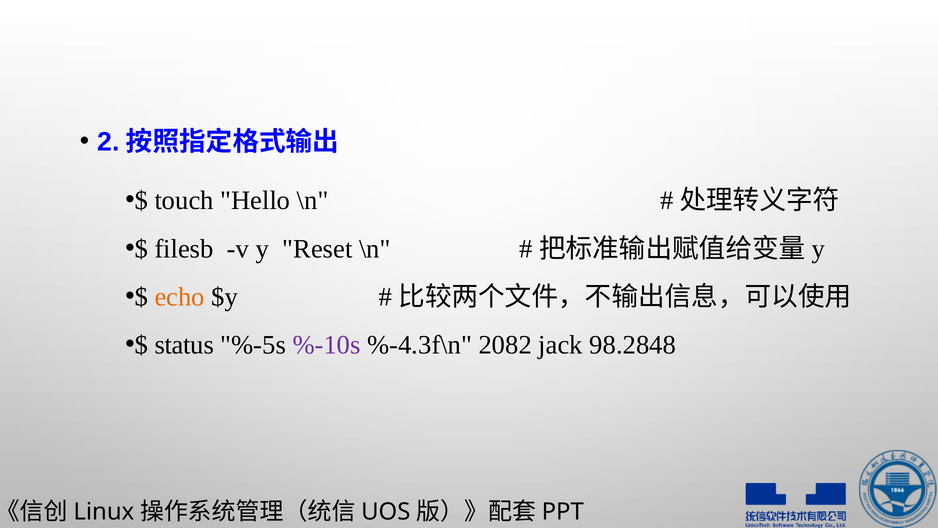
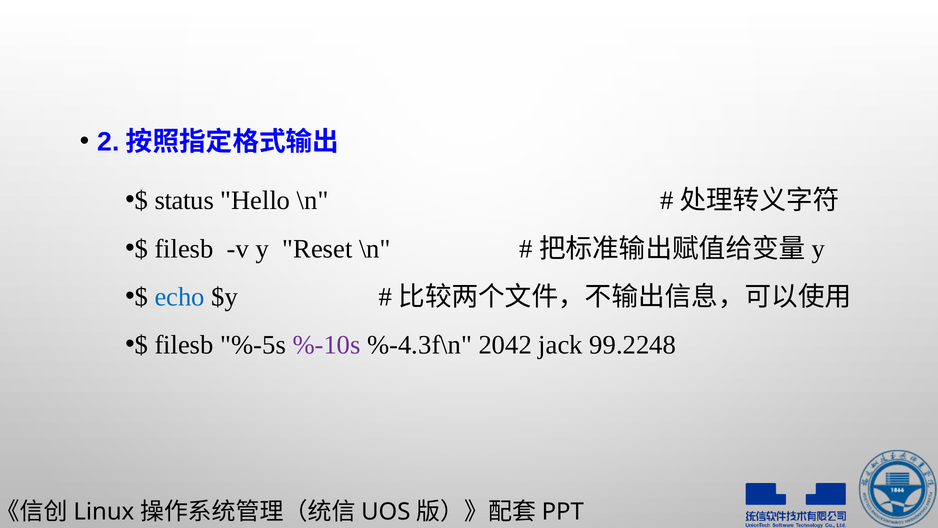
touch: touch -> status (184, 201)
echo colour: orange -> blue (180, 297)
status: status -> filesb (184, 345)
2082: 2082 -> 2042 (505, 345)
98.2848: 98.2848 -> 99.2248 (633, 345)
